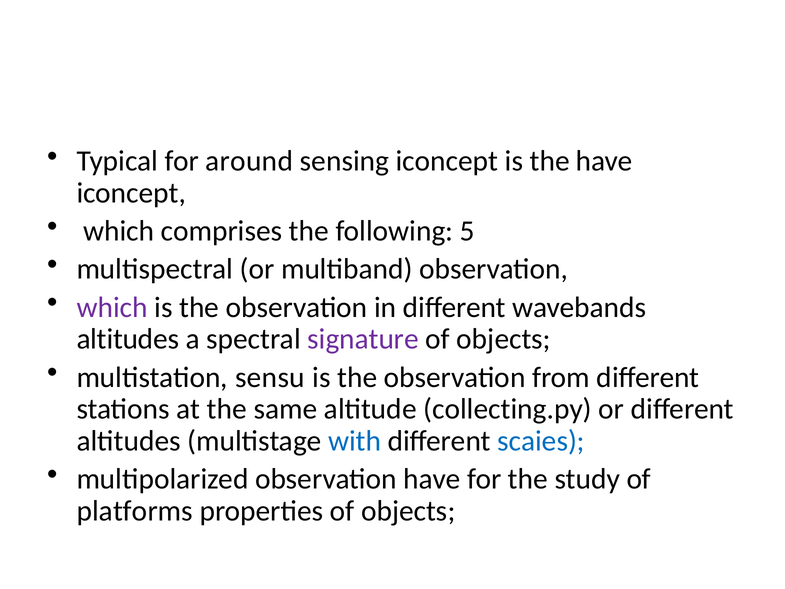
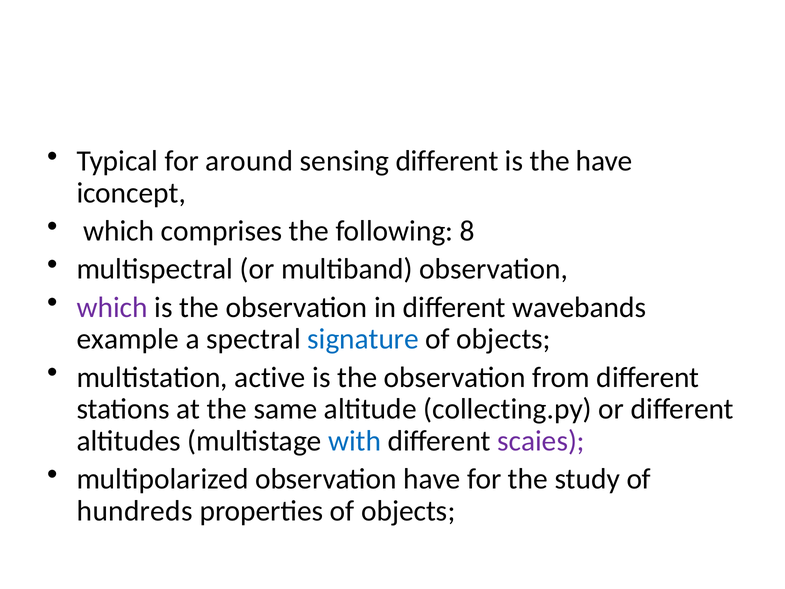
sensing iconcept: iconcept -> different (447, 161)
5: 5 -> 8 (467, 231)
altitudes: altitudes -> example (128, 339)
signature colour: purple -> blue (363, 339)
sensu: sensu -> active (270, 377)
scaies colour: blue -> purple (541, 441)
platforms: platforms -> hundreds (135, 511)
